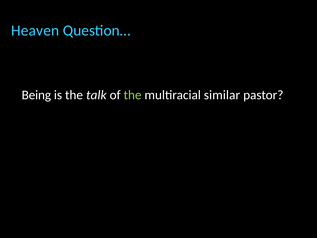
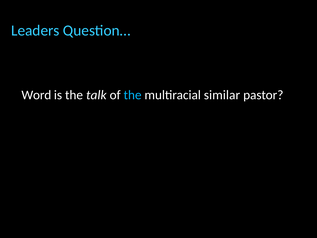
Heaven: Heaven -> Leaders (35, 30)
Being: Being -> Word (36, 95)
the colour: light green -> light blue (133, 95)
